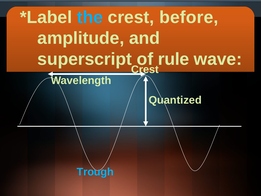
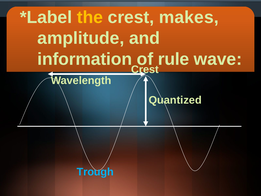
the colour: light blue -> yellow (90, 17)
before: before -> makes (189, 17)
superscript: superscript -> information (85, 59)
